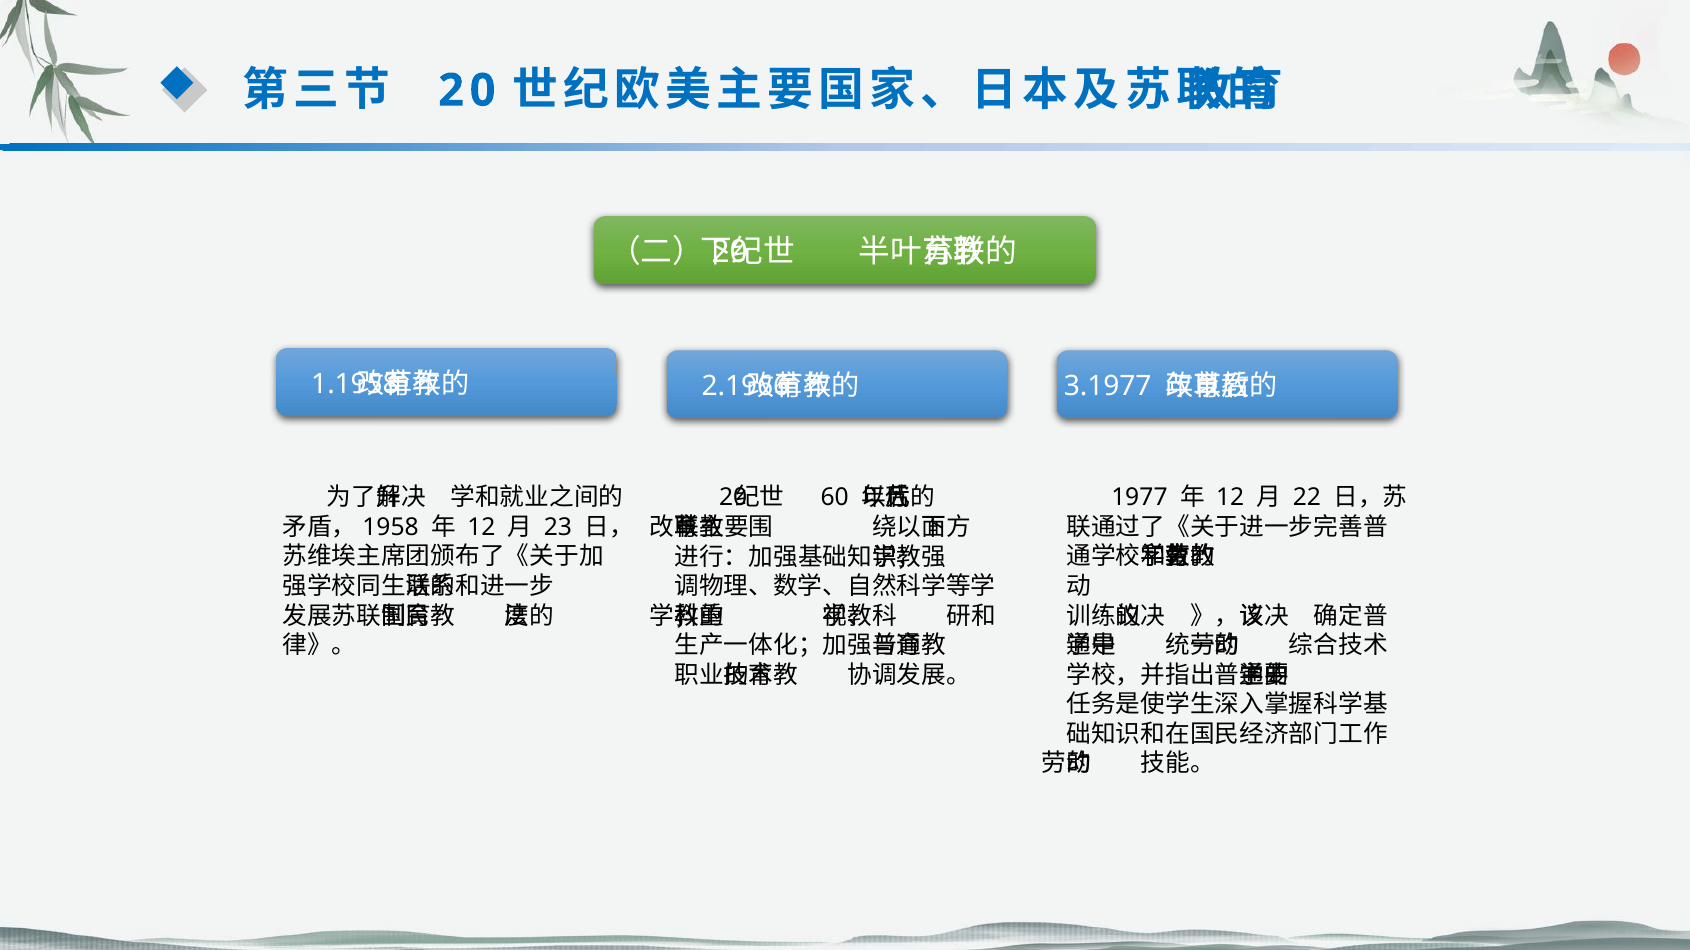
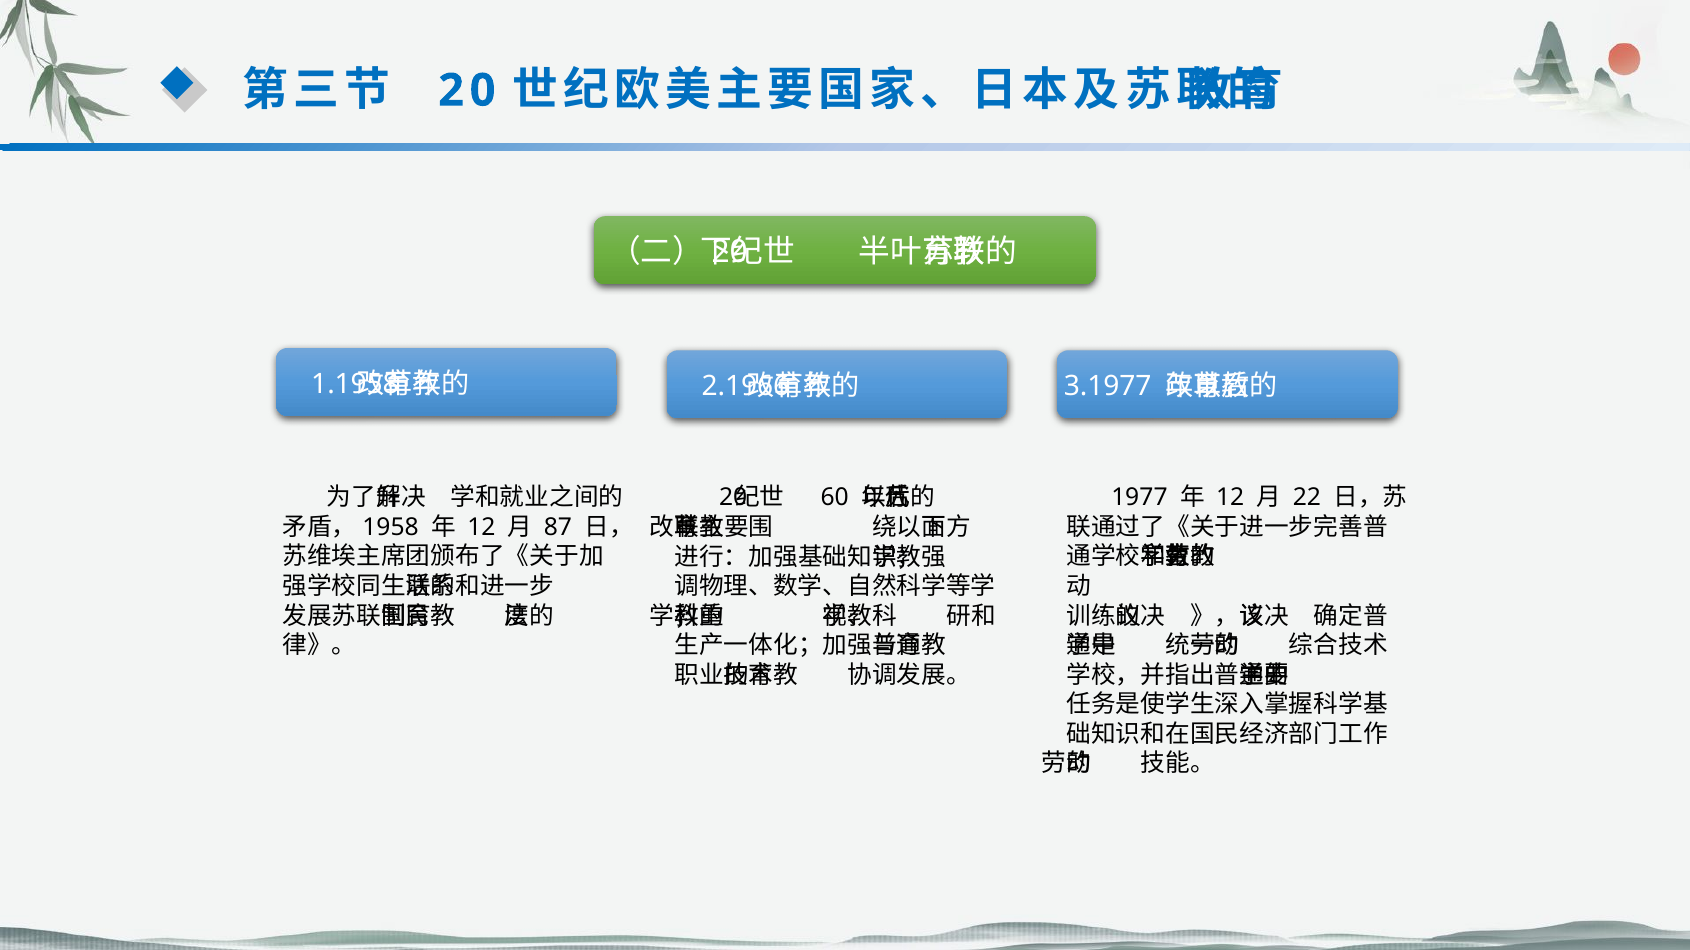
23: 23 -> 87 (558, 528)
